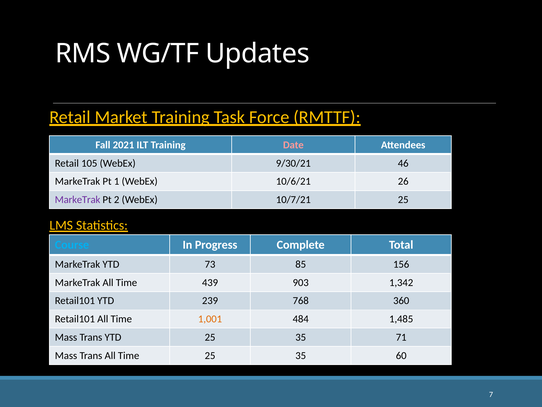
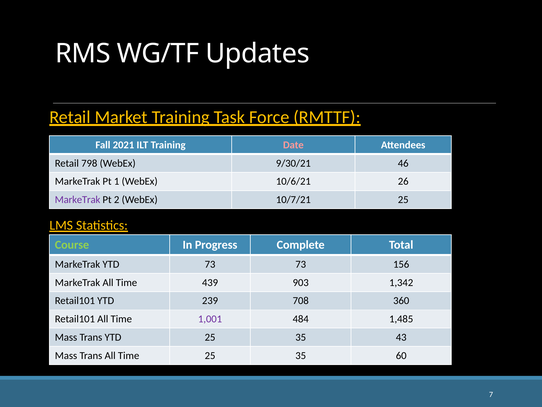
105: 105 -> 798 (89, 163)
Course colour: light blue -> light green (72, 245)
73 85: 85 -> 73 (301, 264)
768: 768 -> 708 (301, 300)
1,001 colour: orange -> purple (210, 319)
71: 71 -> 43 (401, 337)
